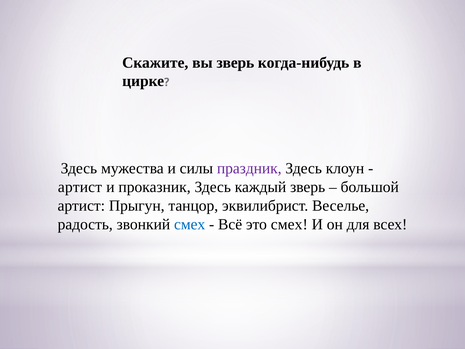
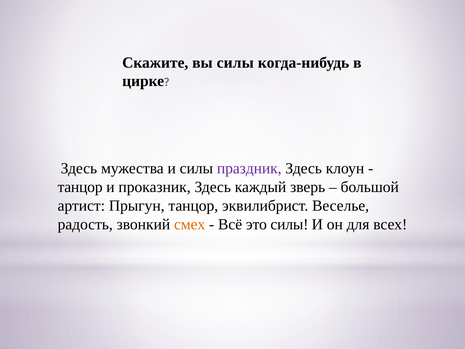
вы зверь: зверь -> силы (235, 63)
артист: артист -> танцор (80, 187)
смех colour: blue -> orange (190, 224)
это смех: смех -> силы (289, 224)
